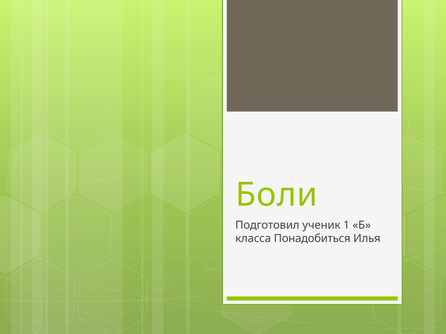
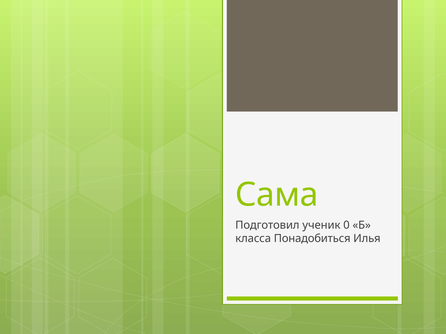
Боли: Боли -> Сама (277, 195)
1: 1 -> 0 (346, 225)
